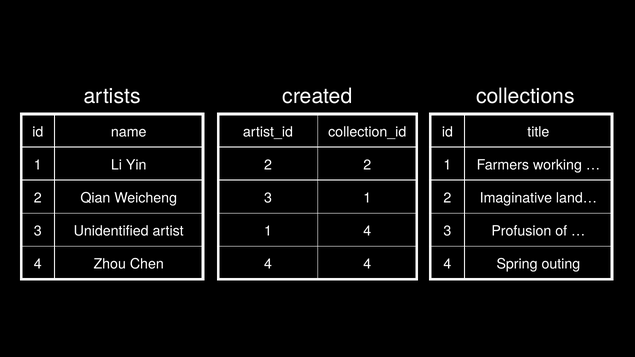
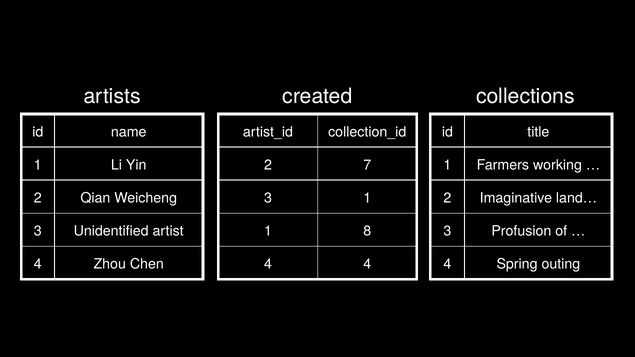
2 2: 2 -> 7 (367, 165)
1 4: 4 -> 8 (367, 231)
